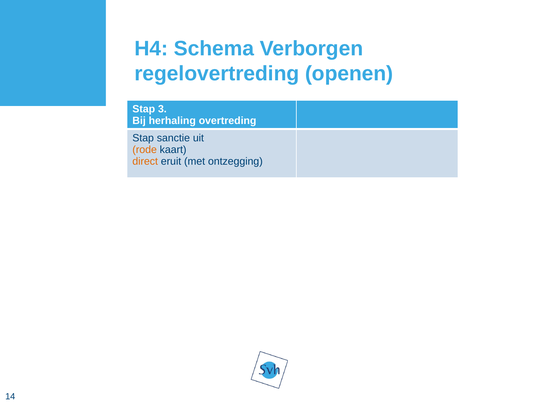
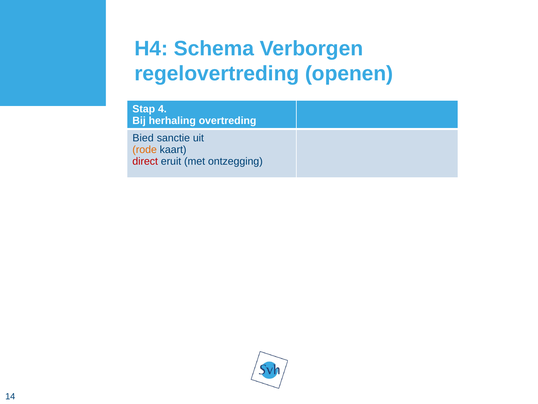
3: 3 -> 4 (162, 109)
Stap: Stap -> Bied (143, 138)
direct colour: orange -> red (145, 161)
